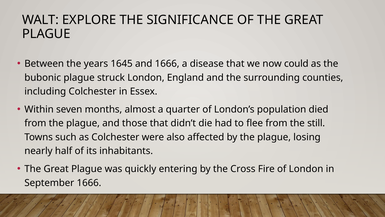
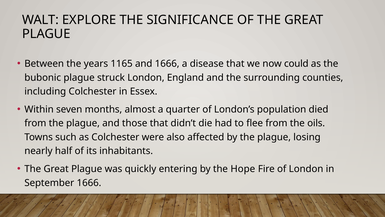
1645: 1645 -> 1165 (122, 64)
still: still -> oils (316, 123)
Cross: Cross -> Hope (243, 169)
